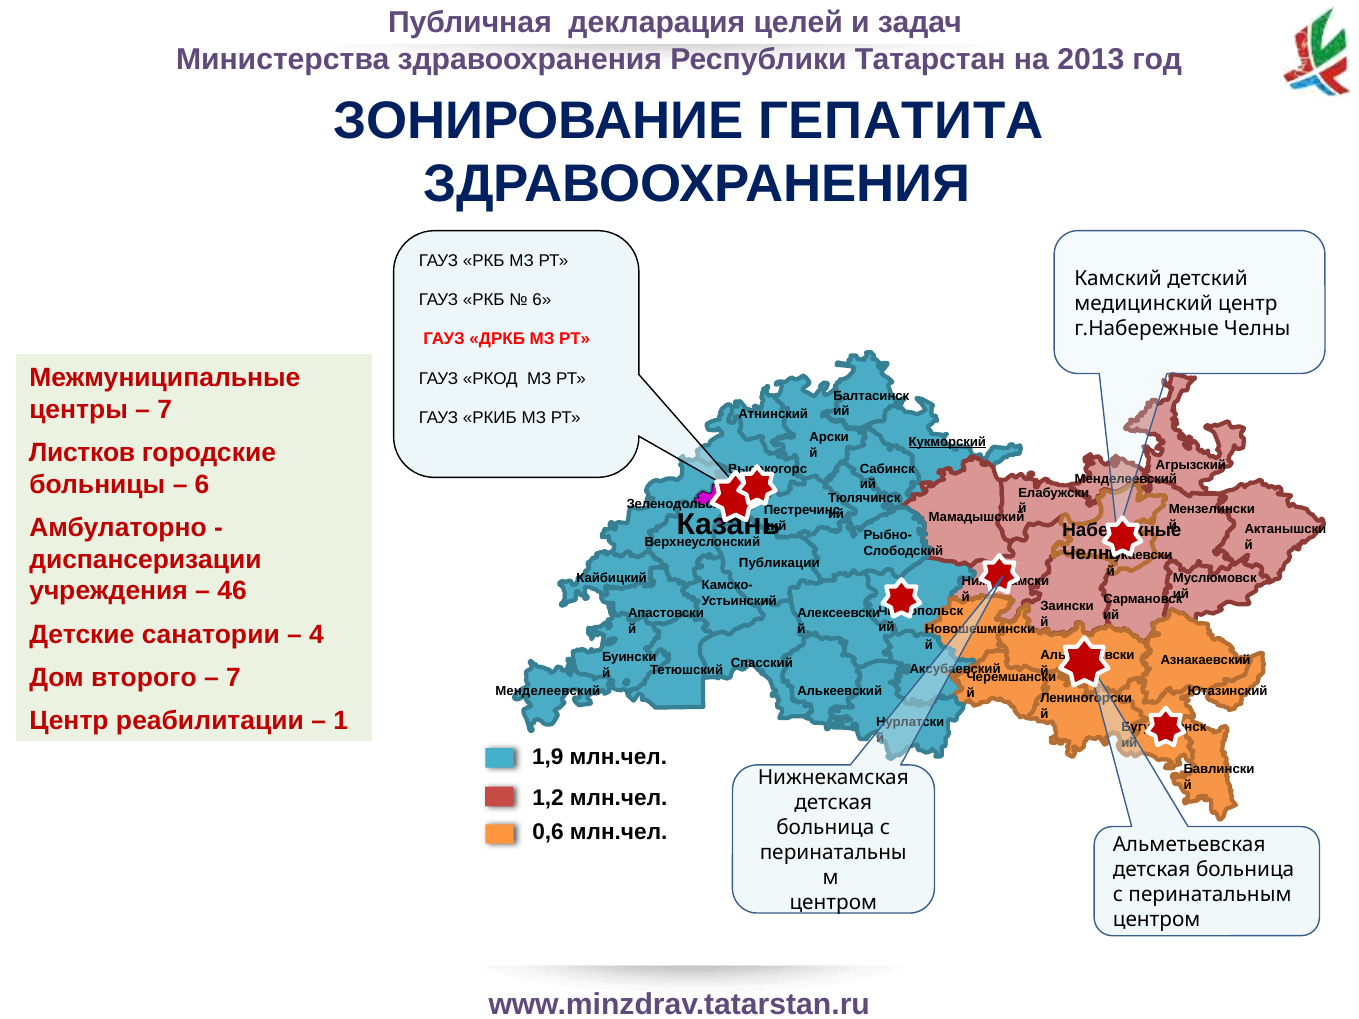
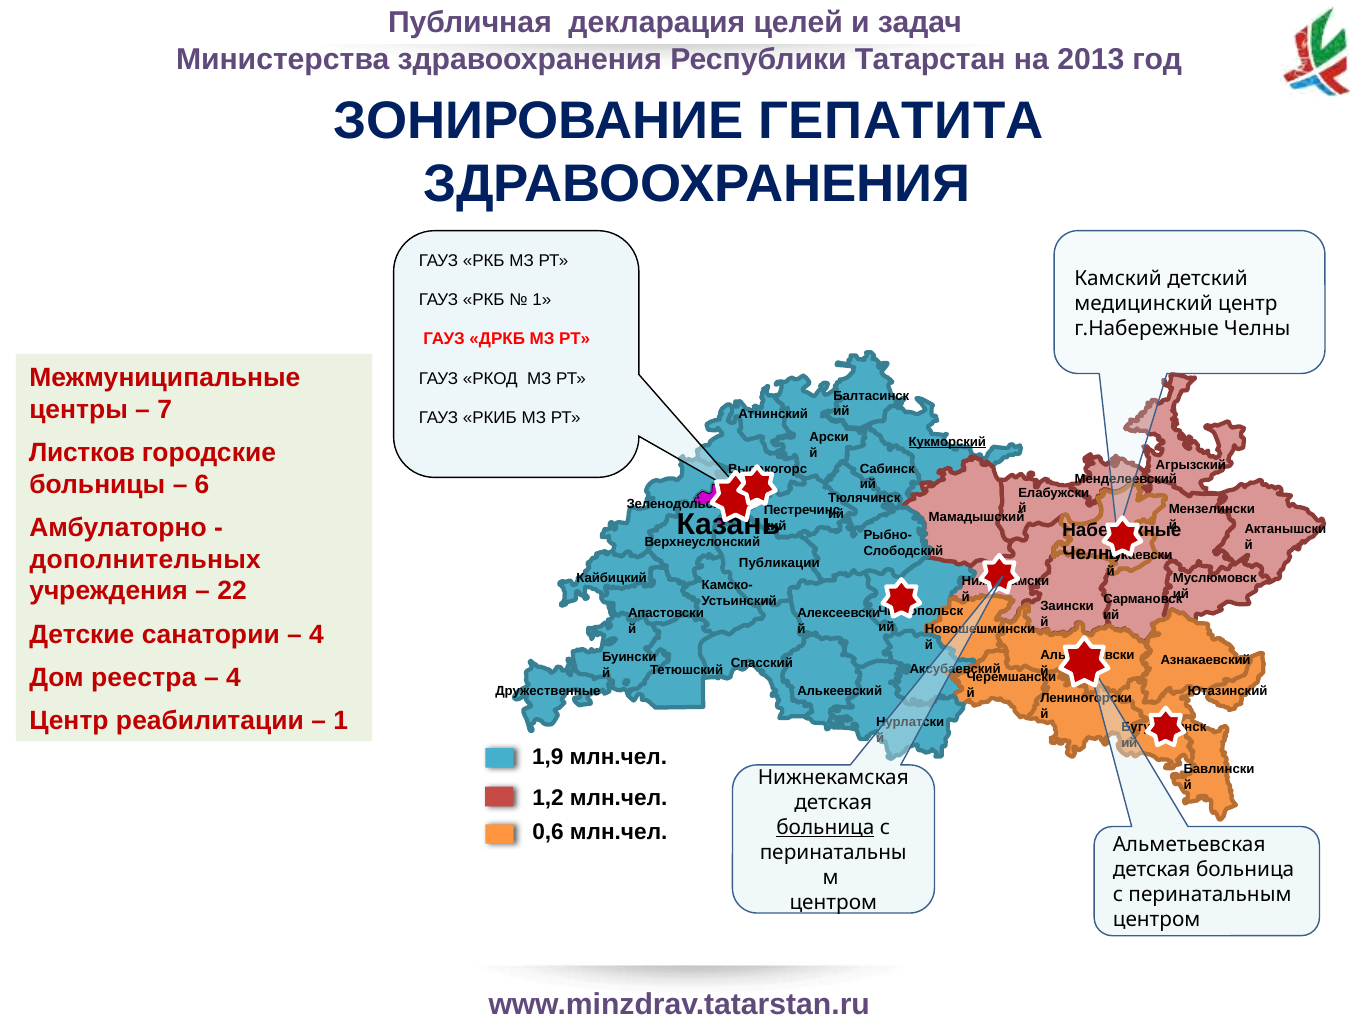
6: 6 -> 1 (542, 300)
диспансеризации: диспансеризации -> дополнительных (145, 560)
46: 46 -> 22 (232, 591)
второго: второго -> реестра (144, 678)
7: 7 -> 4 (234, 678)
Менделеевский: Менделеевский -> Дружественные (548, 692)
больница underline: none -> present (825, 828)
